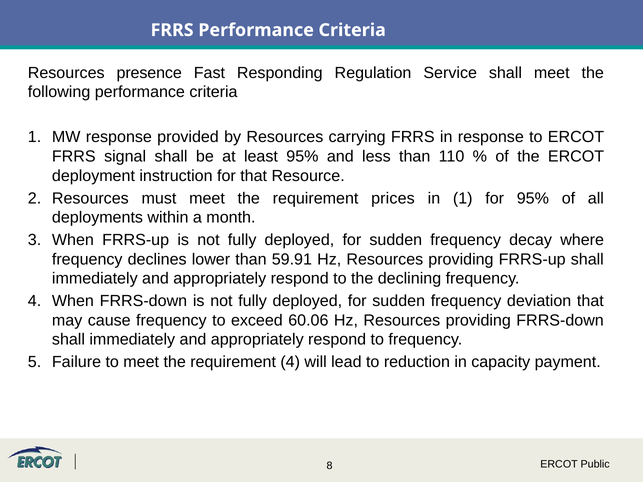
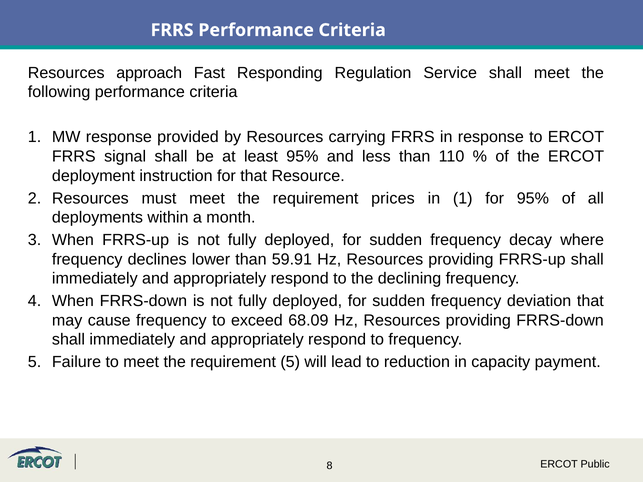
presence: presence -> approach (149, 73)
60.06: 60.06 -> 68.09 (308, 320)
requirement 4: 4 -> 5 (290, 362)
